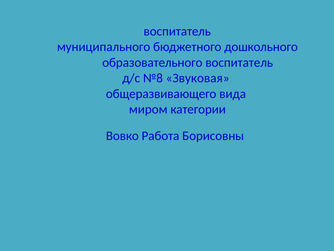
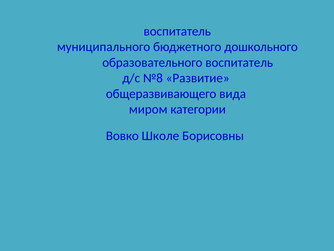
Звуковая: Звуковая -> Развитие (198, 78)
Работа: Работа -> Школе (160, 136)
